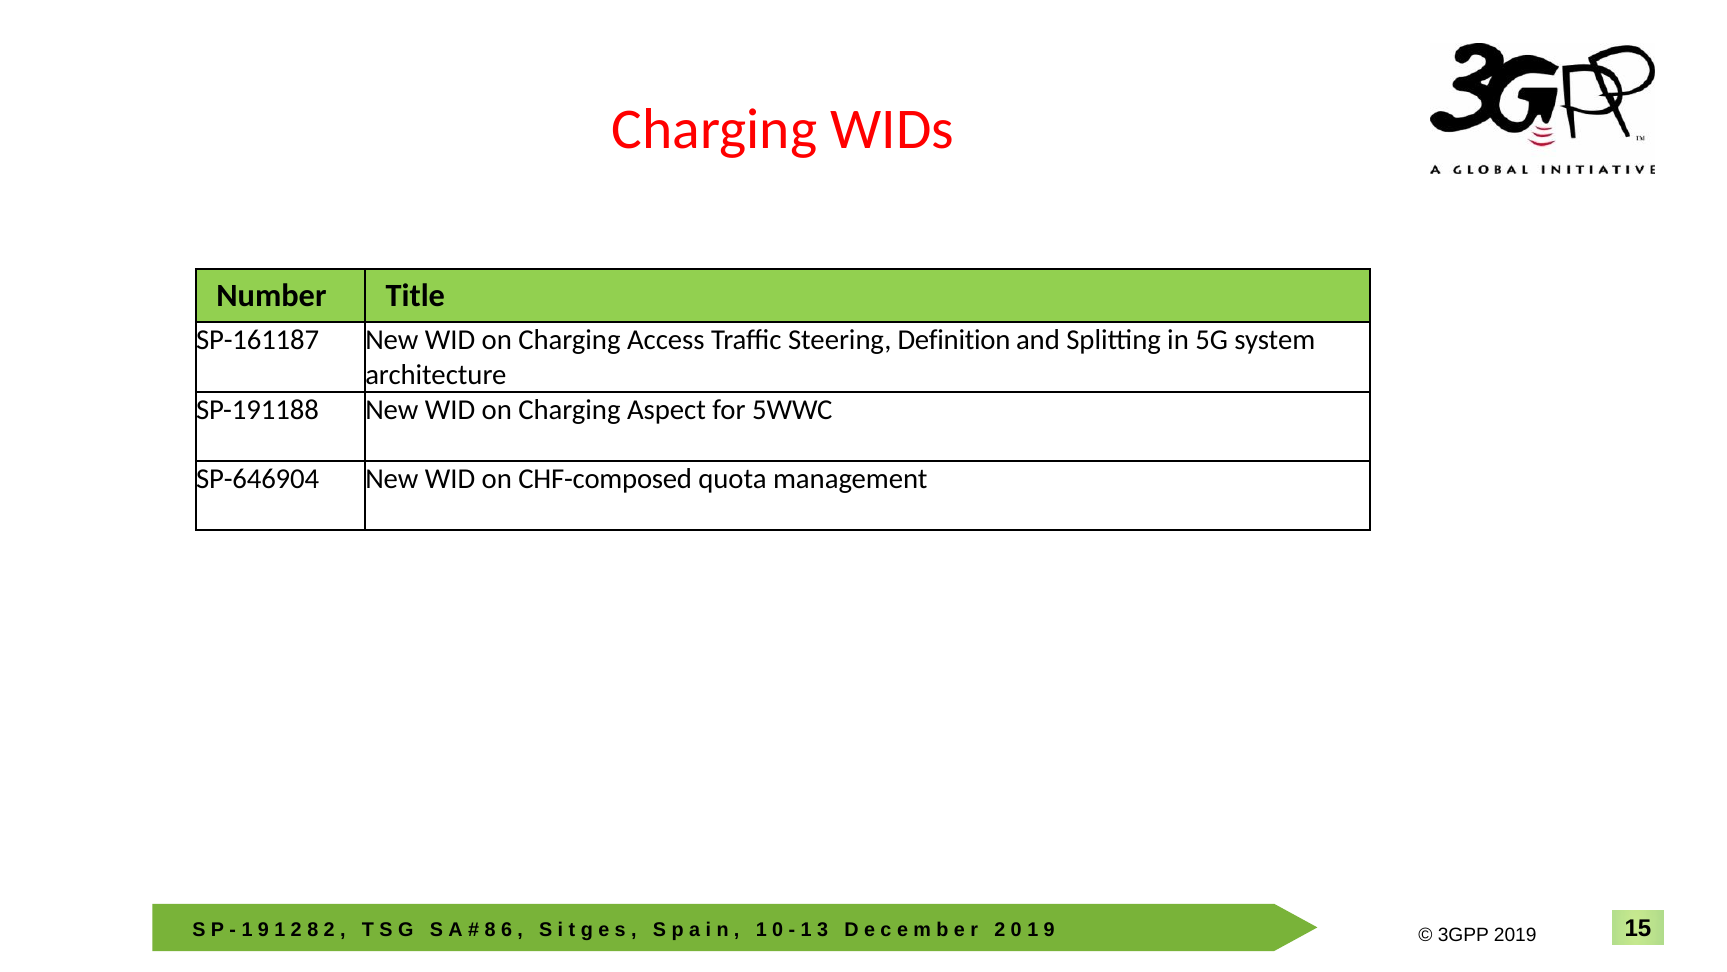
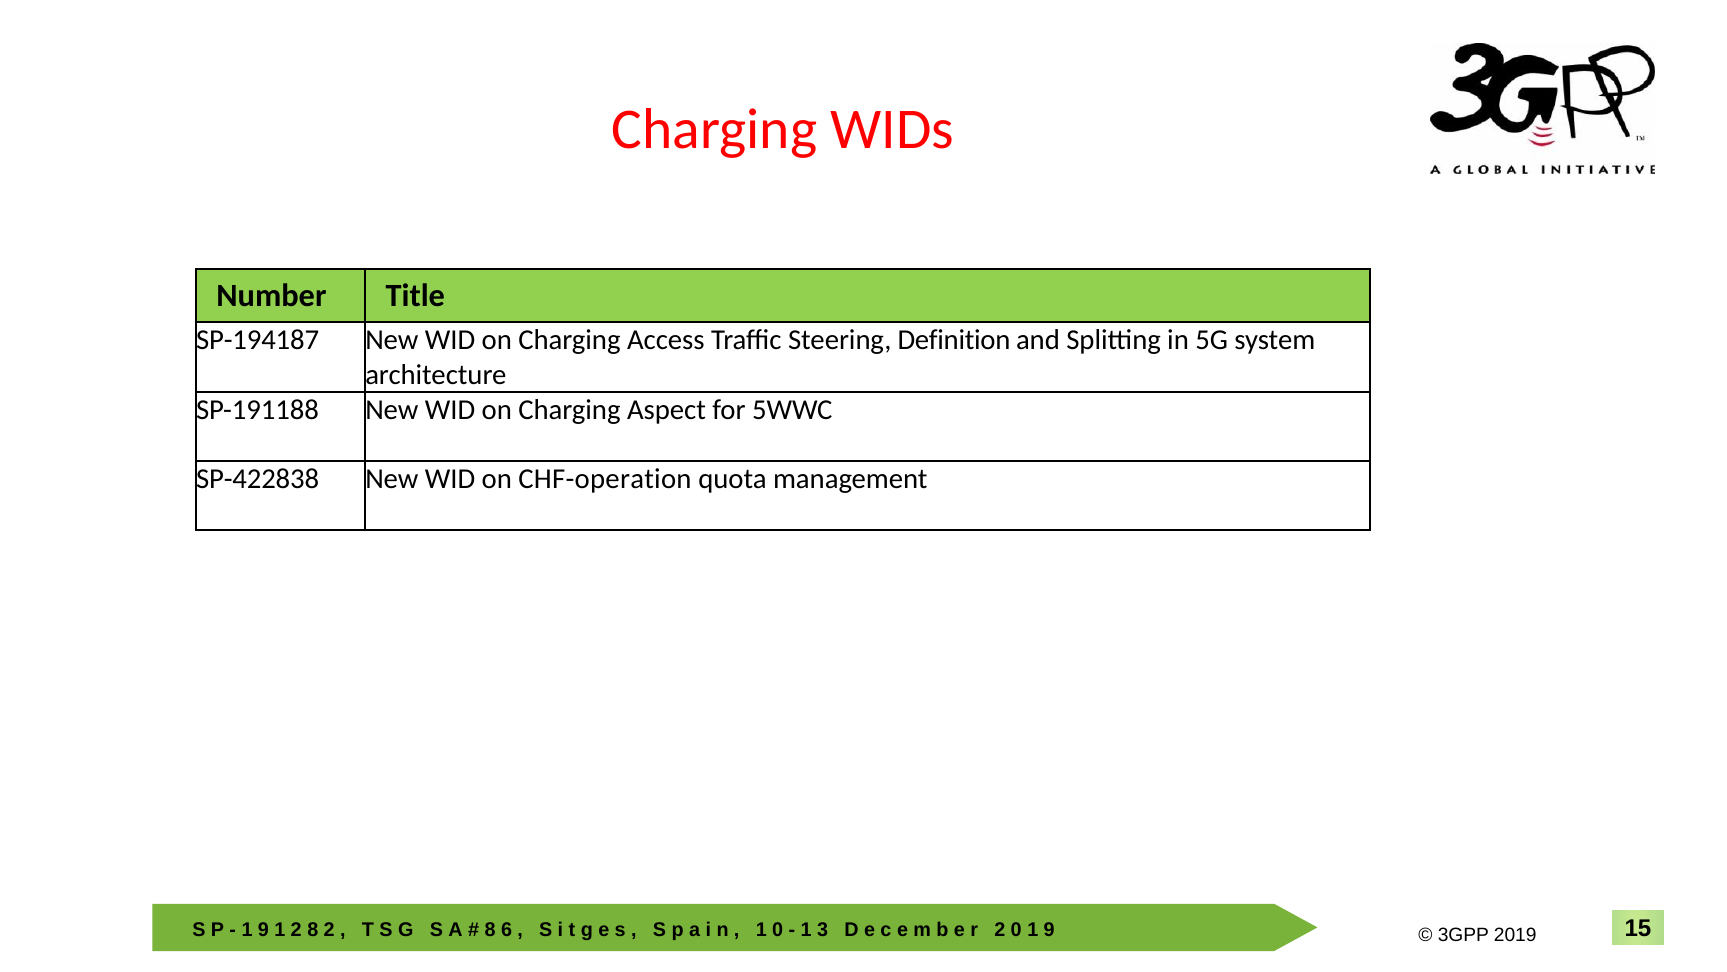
SP-161187: SP-161187 -> SP-194187 (258, 340)
SP-646904: SP-646904 -> SP-422838 (258, 479)
CHF-composed: CHF-composed -> CHF-operation (605, 479)
